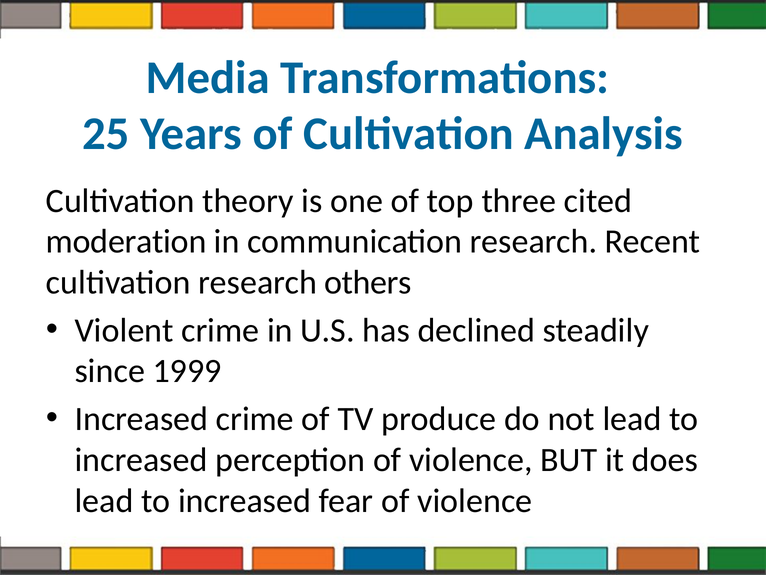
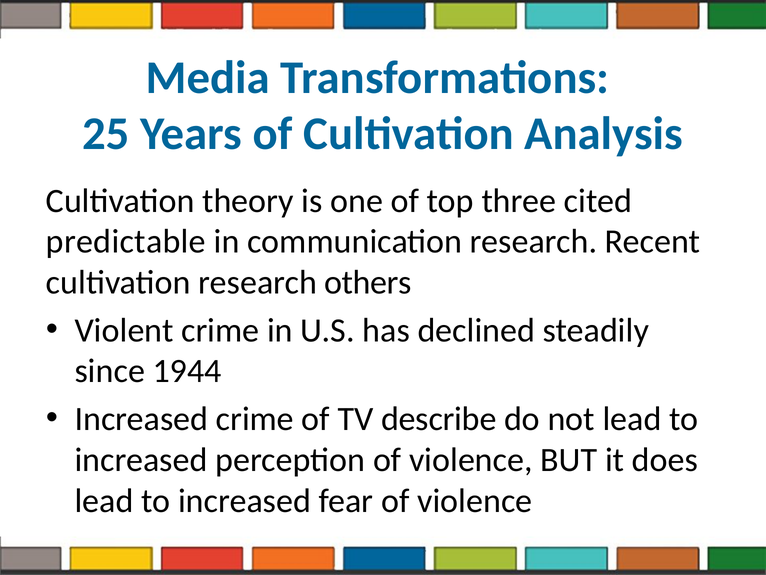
moderation: moderation -> predictable (126, 242)
1999: 1999 -> 1944 (187, 371)
produce: produce -> describe (439, 419)
